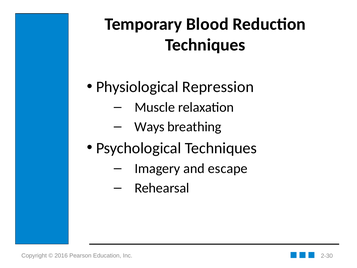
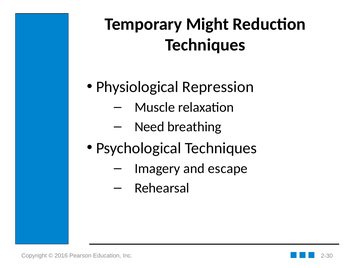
Blood: Blood -> Might (207, 24)
Ways: Ways -> Need (149, 127)
